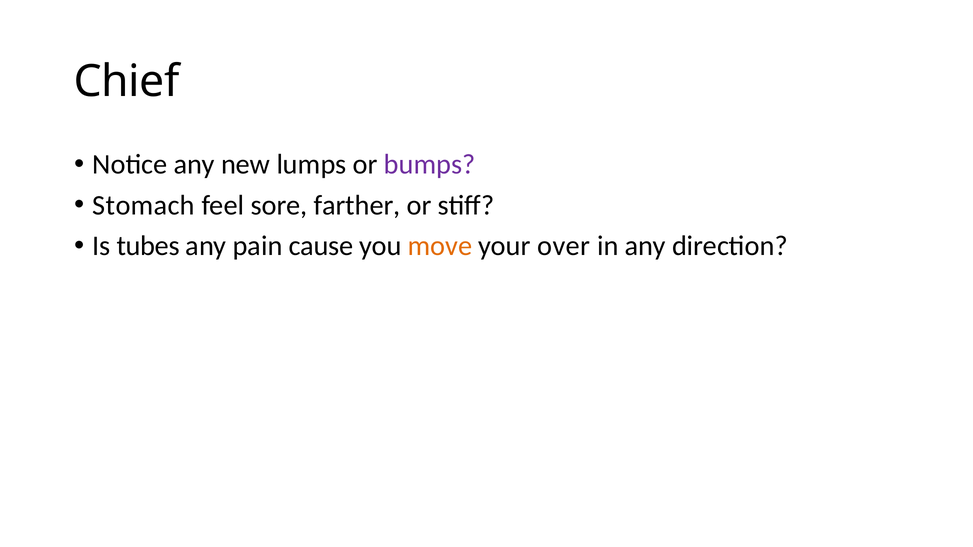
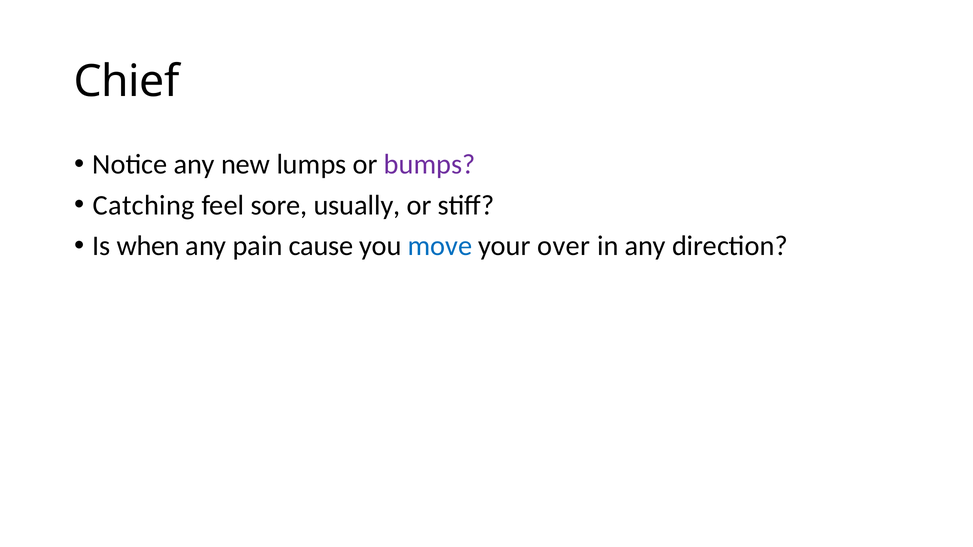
Stomach: Stomach -> Catching (144, 205)
farther: farther -> usually (357, 205)
tubes: tubes -> when (148, 246)
move colour: orange -> blue (440, 246)
